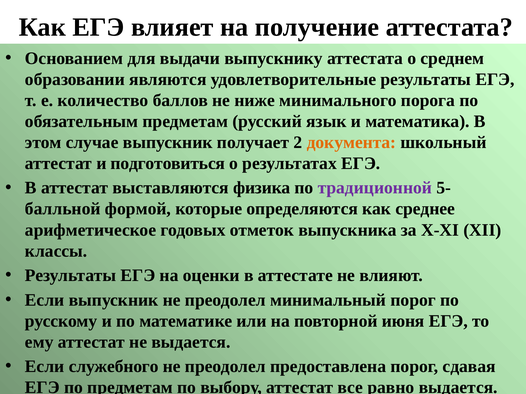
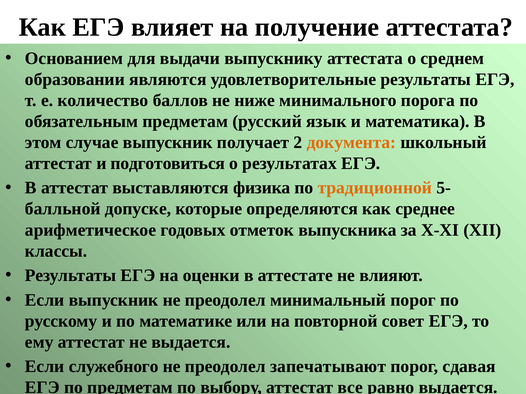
традиционной colour: purple -> orange (375, 188)
формой: формой -> допуске (138, 209)
июня: июня -> совет (403, 321)
предоставлена: предоставлена -> запечатывают (328, 367)
